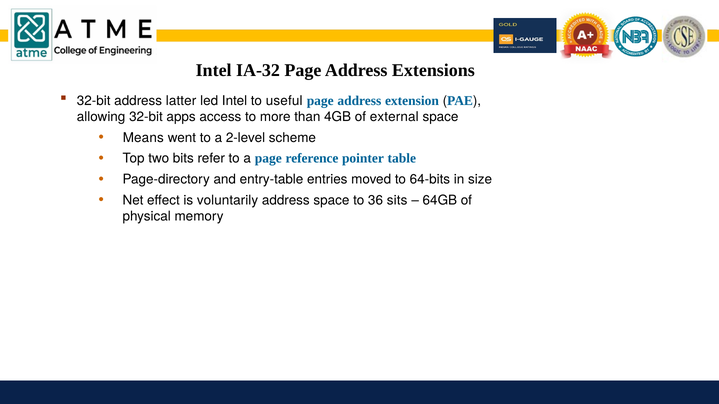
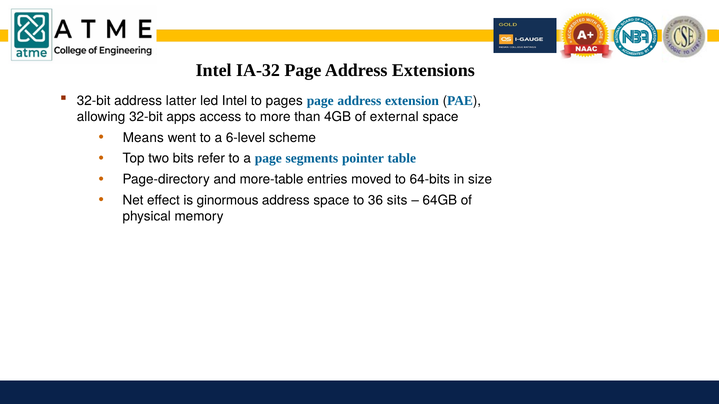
useful: useful -> pages (284, 101)
2-level: 2-level -> 6-level (246, 138)
reference: reference -> segments (312, 159)
entry-table: entry-table -> more-table (272, 180)
voluntarily: voluntarily -> ginormous (228, 201)
